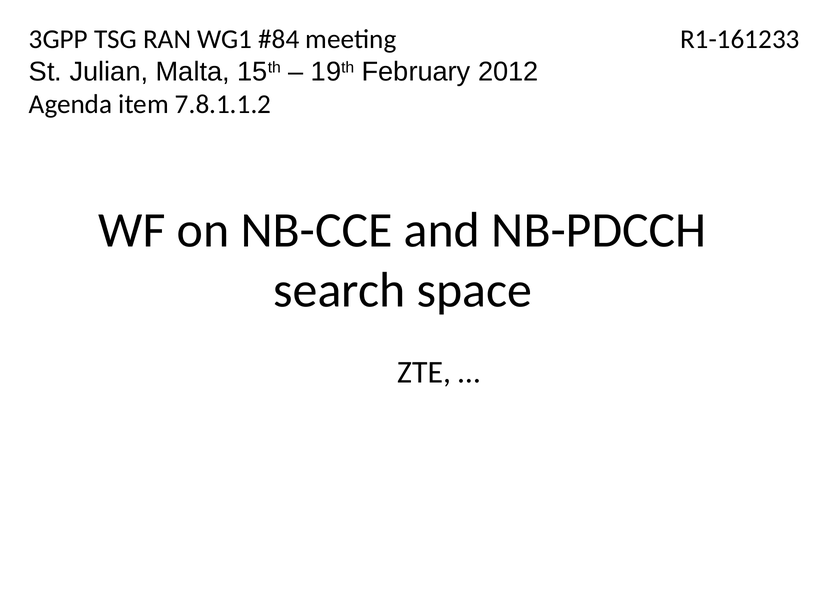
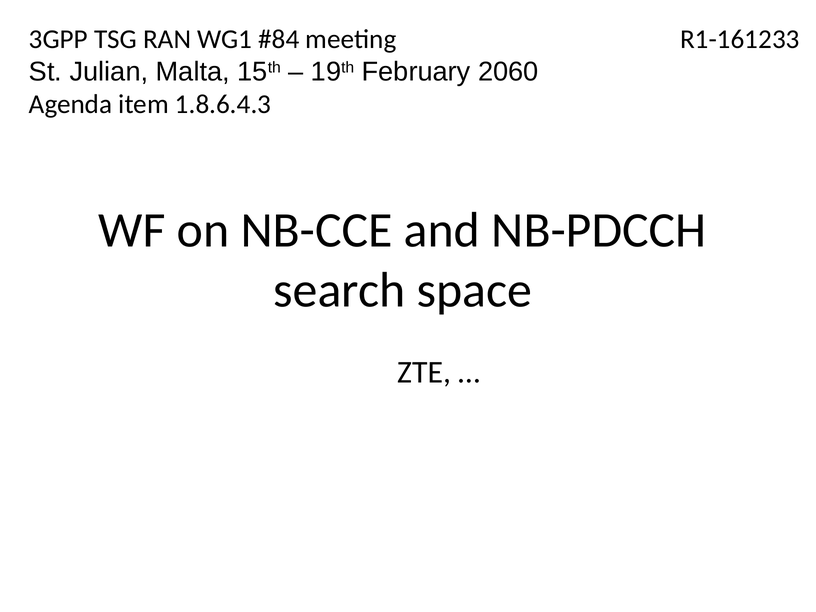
2012: 2012 -> 2060 (508, 72)
7.8.1.1.2: 7.8.1.1.2 -> 1.8.6.4.3 (223, 104)
